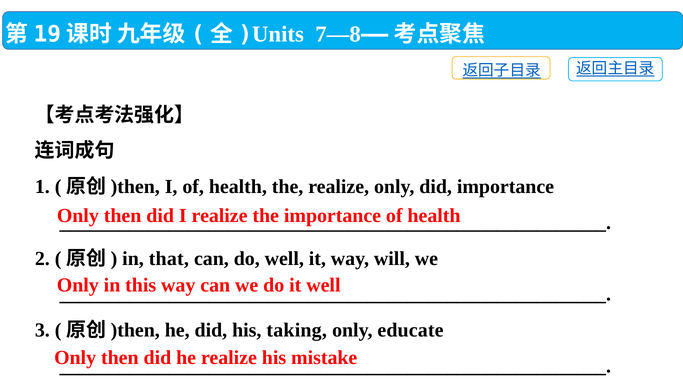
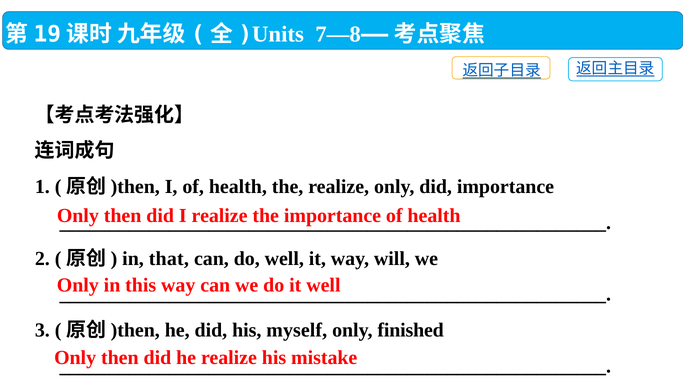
taking: taking -> myself (297, 330)
educate: educate -> finished (411, 330)
